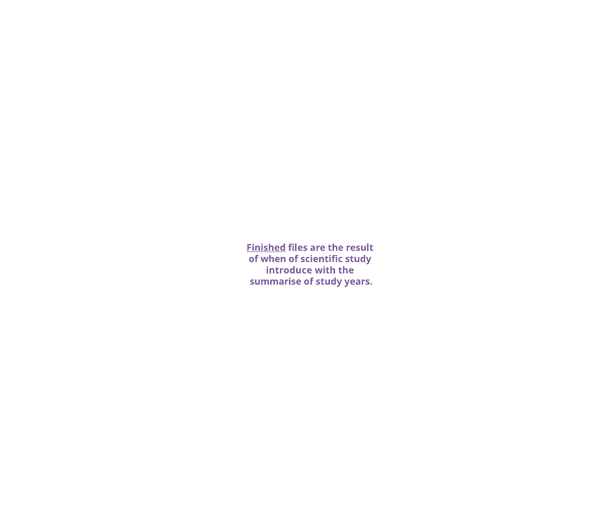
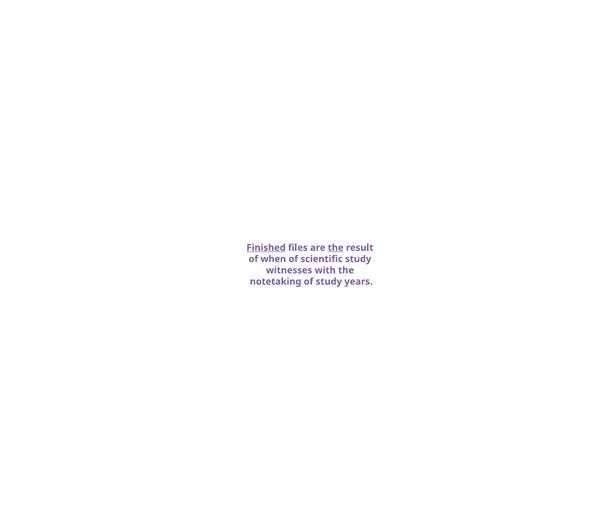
the underline: none -> present (336, 248)
introduce: introduce -> witnesses (289, 270)
summarise: summarise -> notetaking (276, 282)
